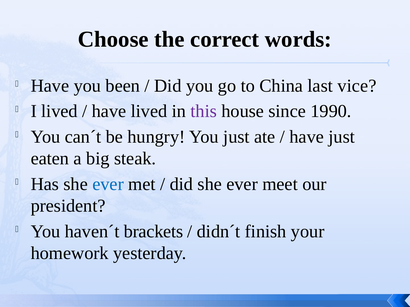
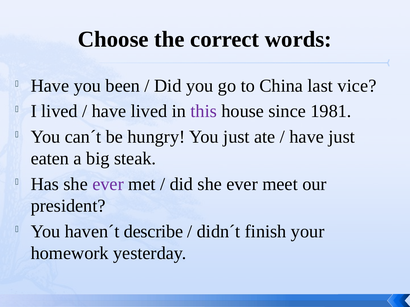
1990: 1990 -> 1981 (331, 111)
ever colour: blue -> purple (108, 184)
brackets: brackets -> describe (153, 232)
